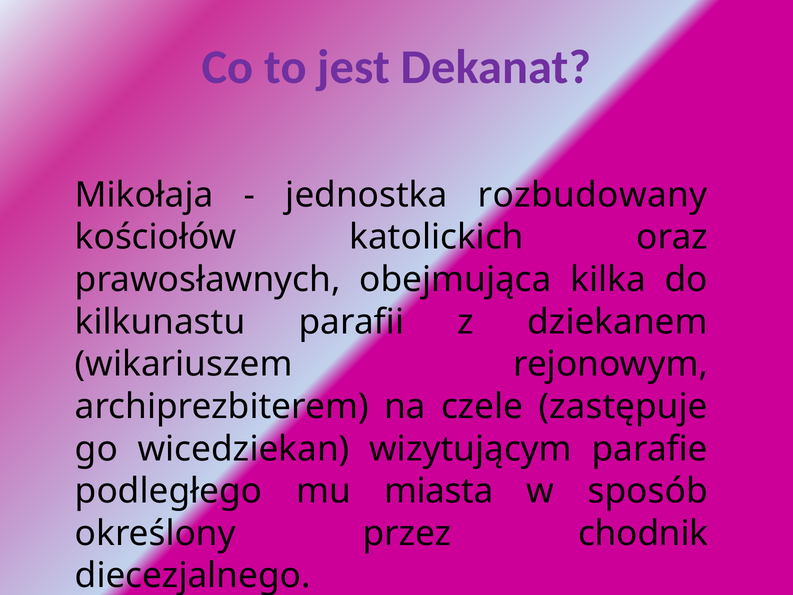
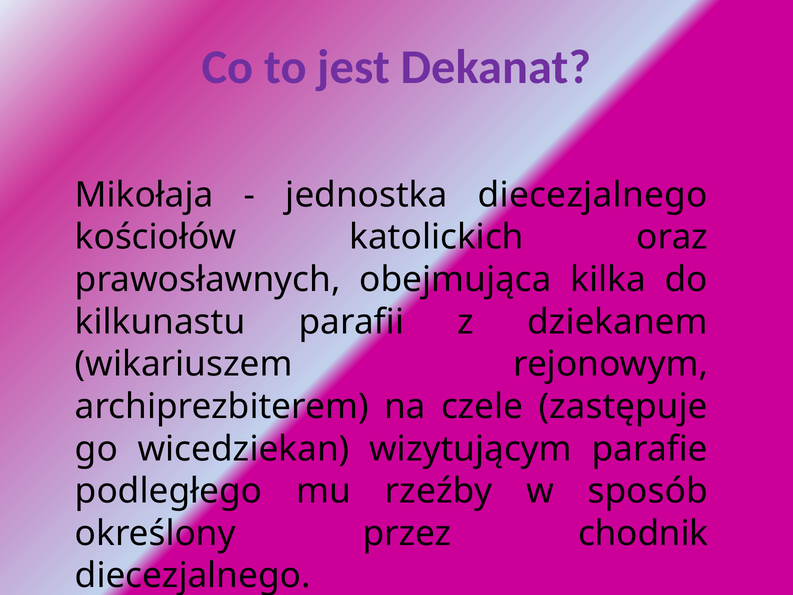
jednostka rozbudowany: rozbudowany -> diecezjalnego (593, 195)
miasta: miasta -> rzeźby (439, 491)
